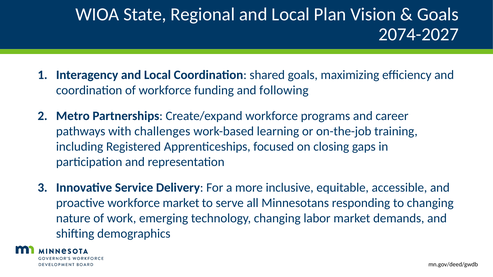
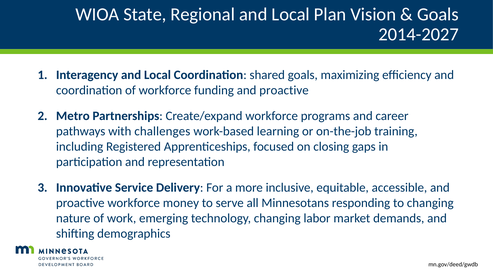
2074-2027: 2074-2027 -> 2014-2027 (419, 34)
funding and following: following -> proactive (284, 90)
workforce market: market -> money (181, 203)
